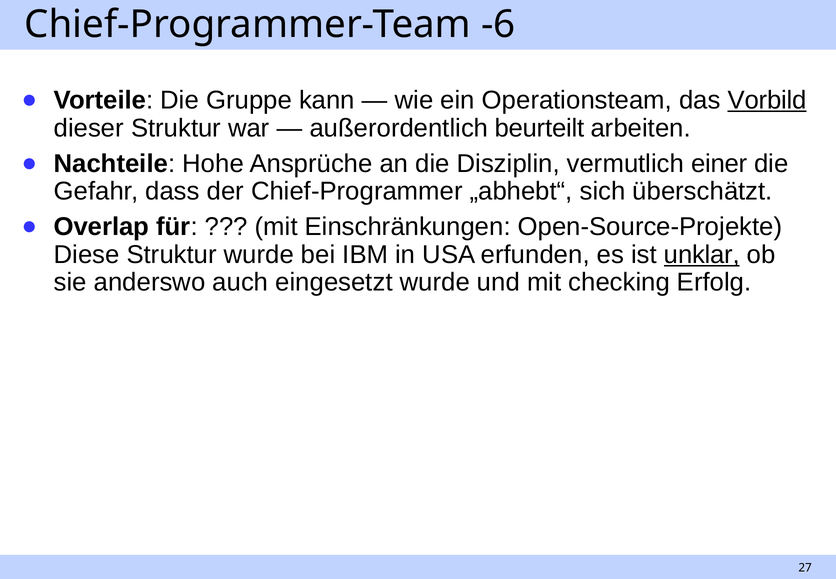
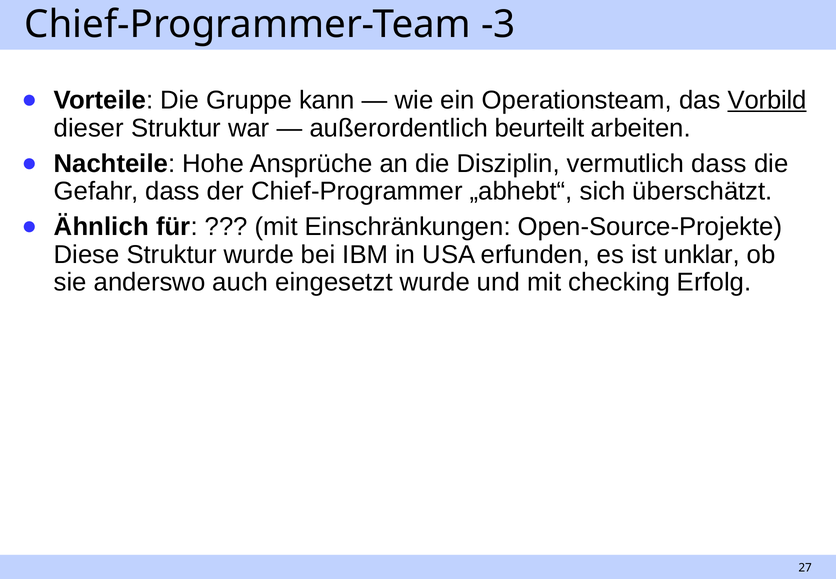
-6: -6 -> -3 (498, 25)
vermutlich einer: einer -> dass (719, 164)
Overlap: Overlap -> Ähnlich (101, 227)
unklar underline: present -> none (702, 255)
